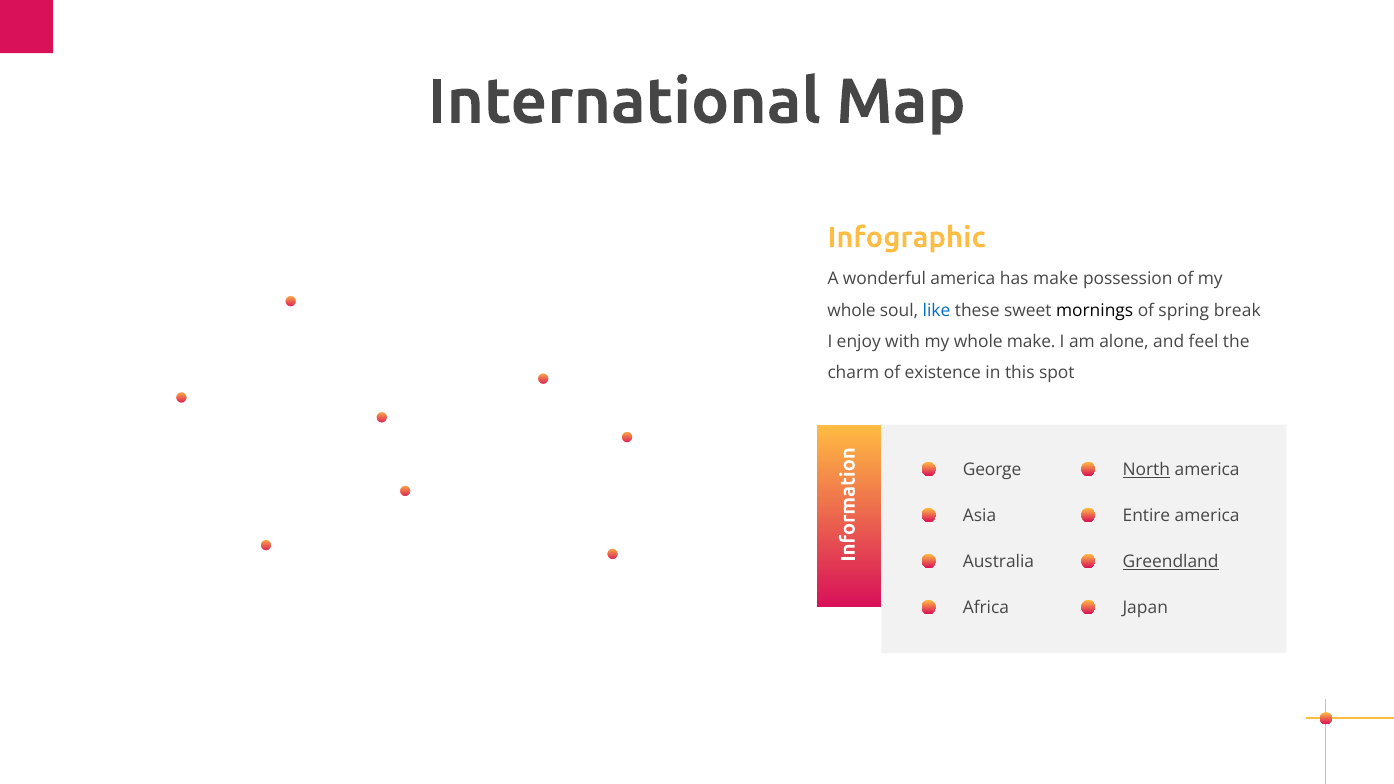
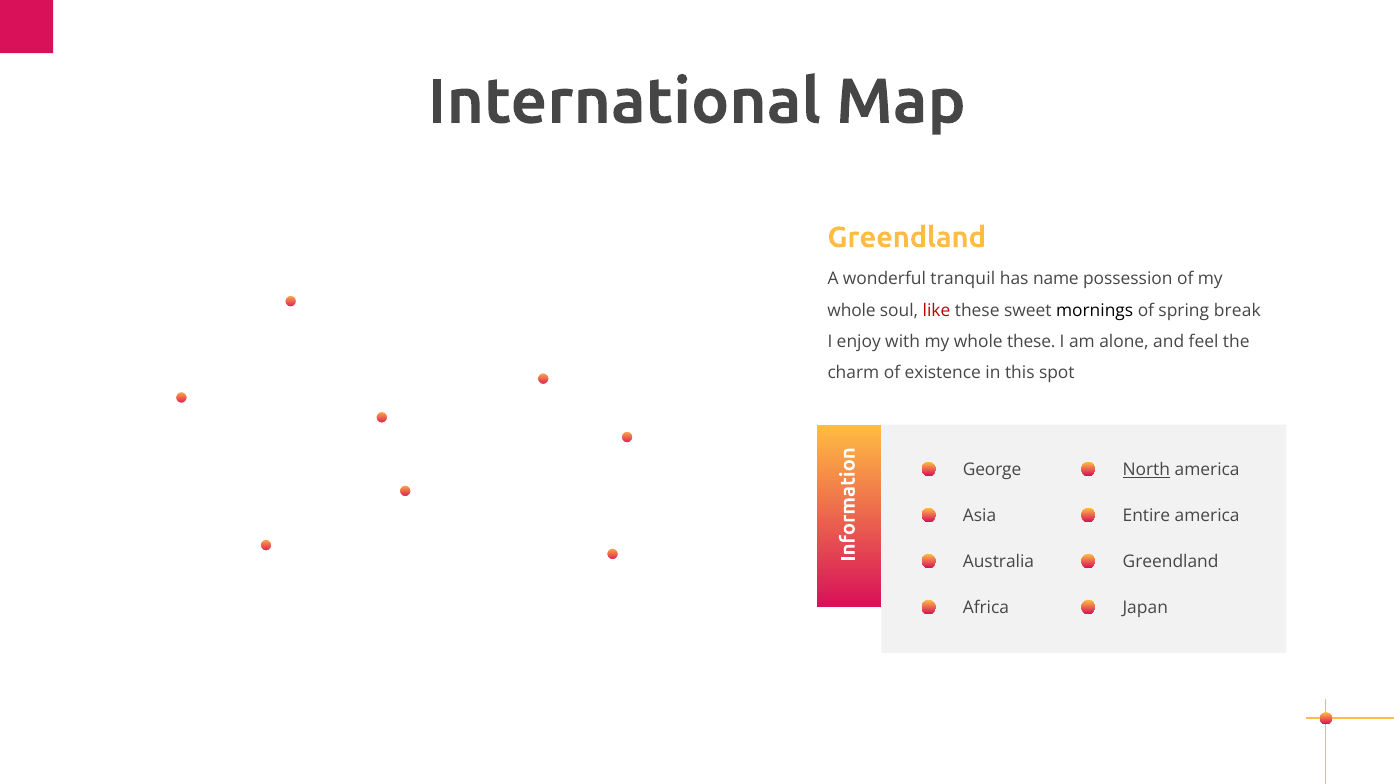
Infographic: Infographic -> Greendland (907, 237)
wonderful america: america -> tranquil (963, 279)
has make: make -> name (1056, 279)
like colour: blue -> red (936, 310)
whole make: make -> these (1031, 342)
Greendland underline: present -> none (1171, 562)
